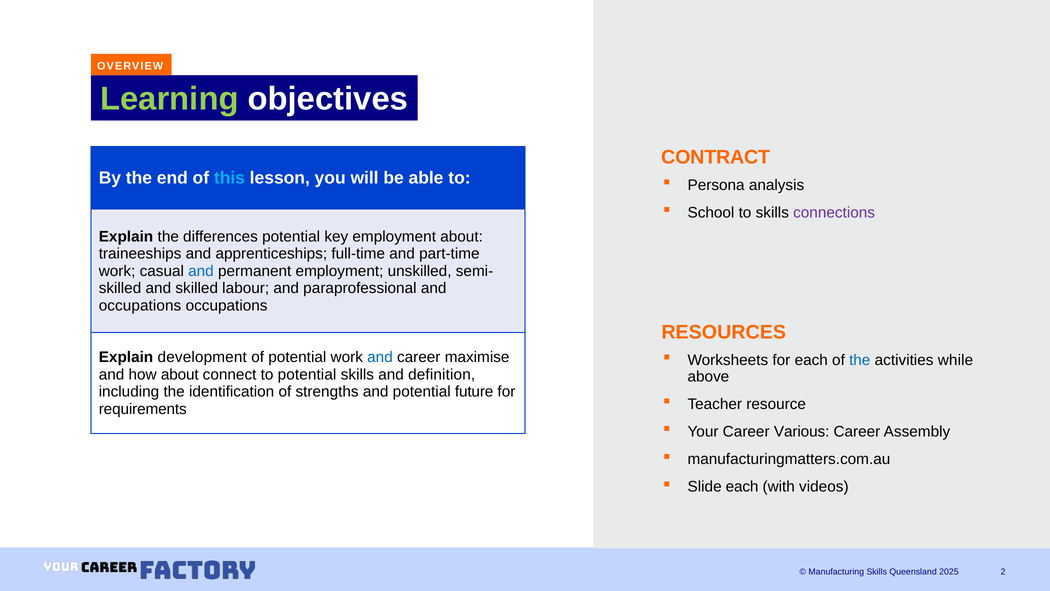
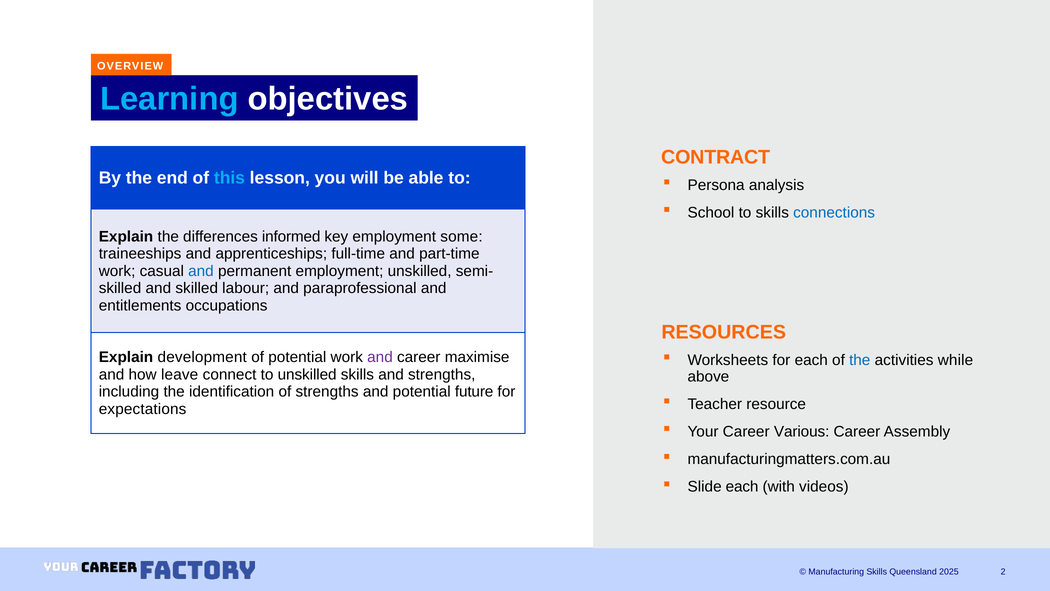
Learning colour: light green -> light blue (169, 99)
connections colour: purple -> blue (834, 212)
differences potential: potential -> informed (291, 236)
employment about: about -> some (462, 236)
occupations: occupations -> entitlements (140, 305)
and colour: blue -> purple (380, 357)
how about: about -> leave (180, 374)
to potential: potential -> unskilled (307, 374)
and definition: definition -> strengths (442, 374)
requirements: requirements -> expectations (143, 409)
